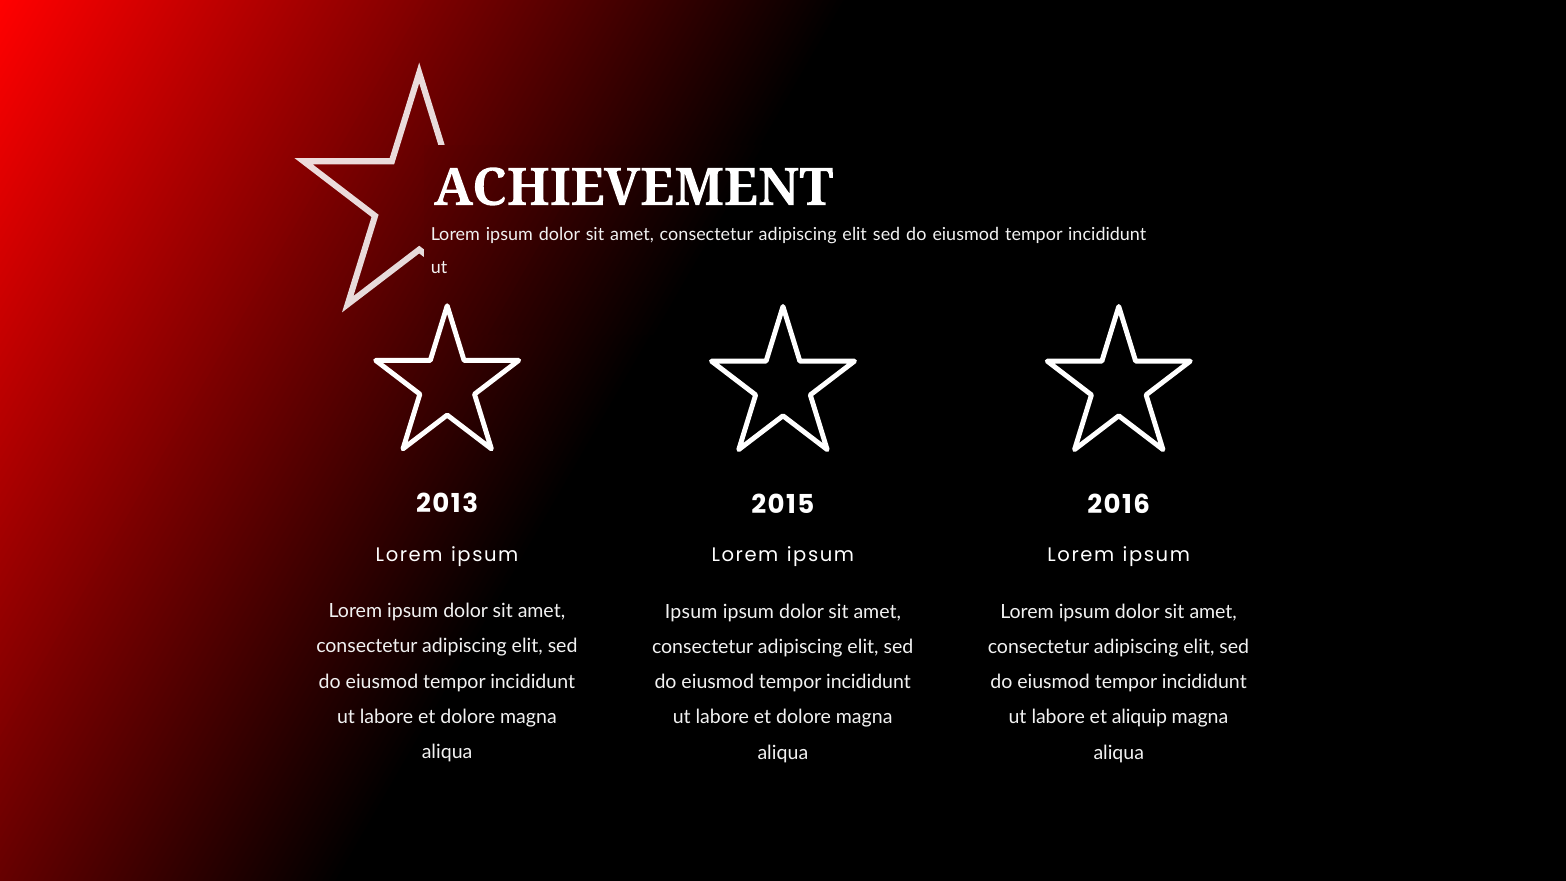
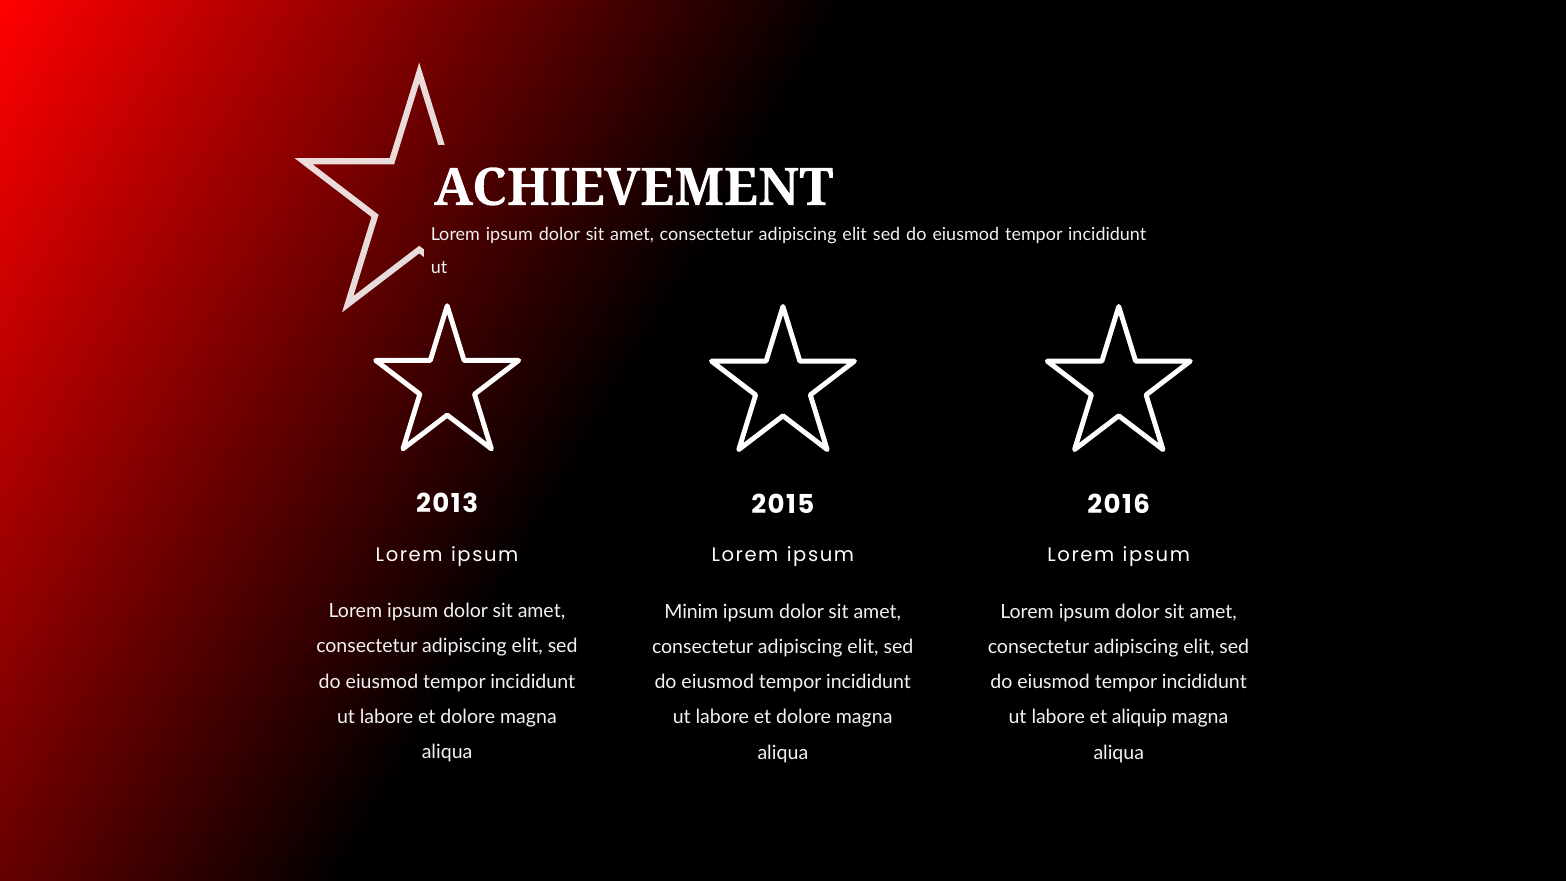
Ipsum: Ipsum -> Minim (691, 612)
